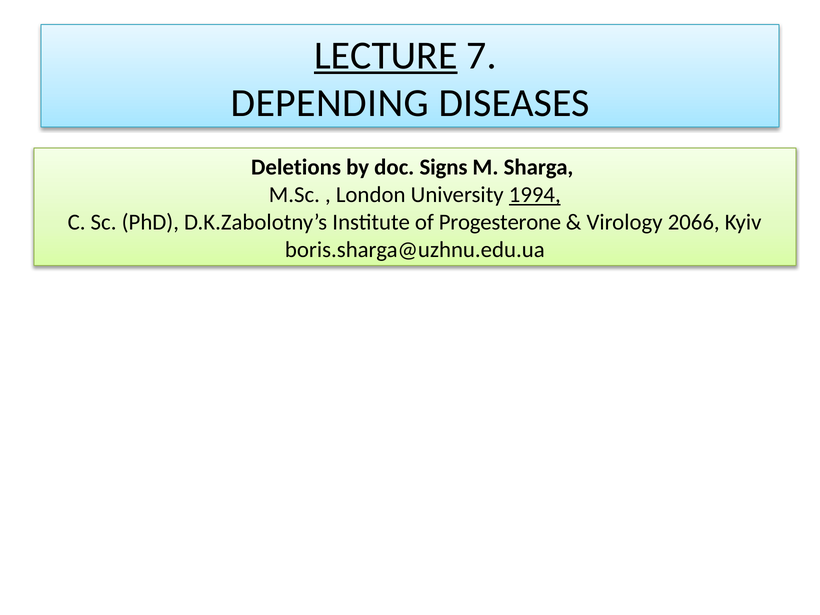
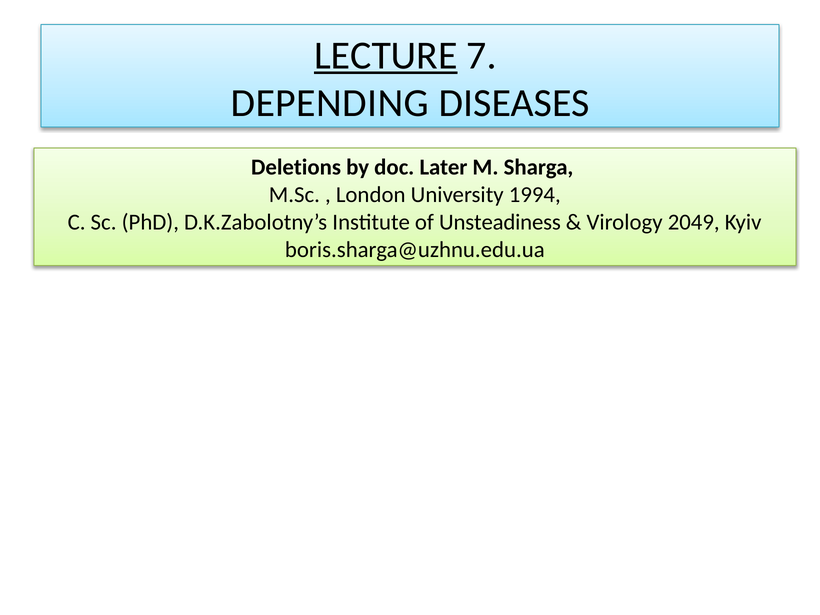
Signs: Signs -> Later (443, 167)
1994 underline: present -> none (535, 195)
Progesterone: Progesterone -> Unsteadiness (500, 222)
2066: 2066 -> 2049 (694, 222)
